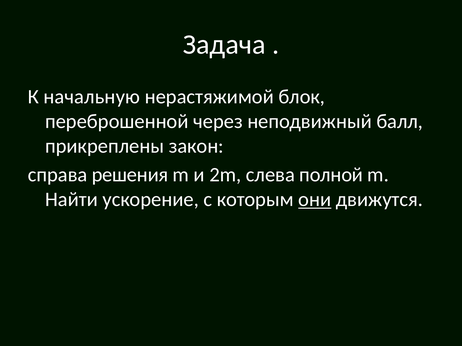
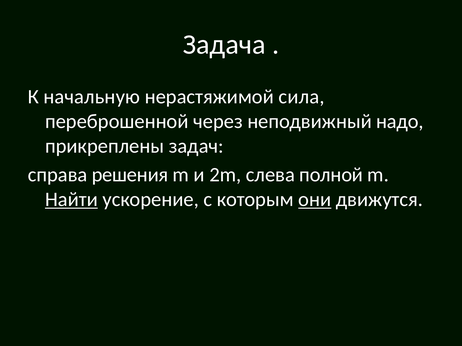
блок: блок -> сила (302, 97)
балл: балл -> надо (400, 122)
закон: закон -> задач (196, 146)
Найти underline: none -> present (71, 200)
